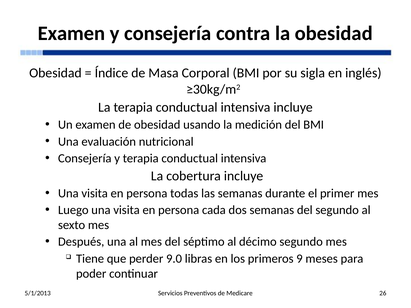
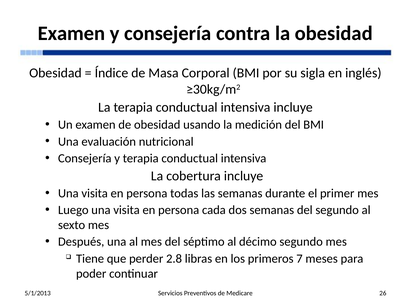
9.0: 9.0 -> 2.8 (174, 259)
9: 9 -> 7 (300, 259)
